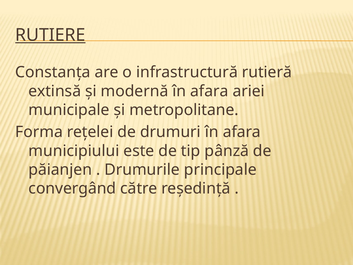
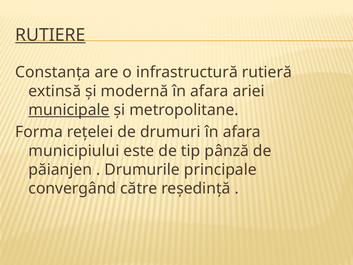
municipale underline: none -> present (69, 110)
